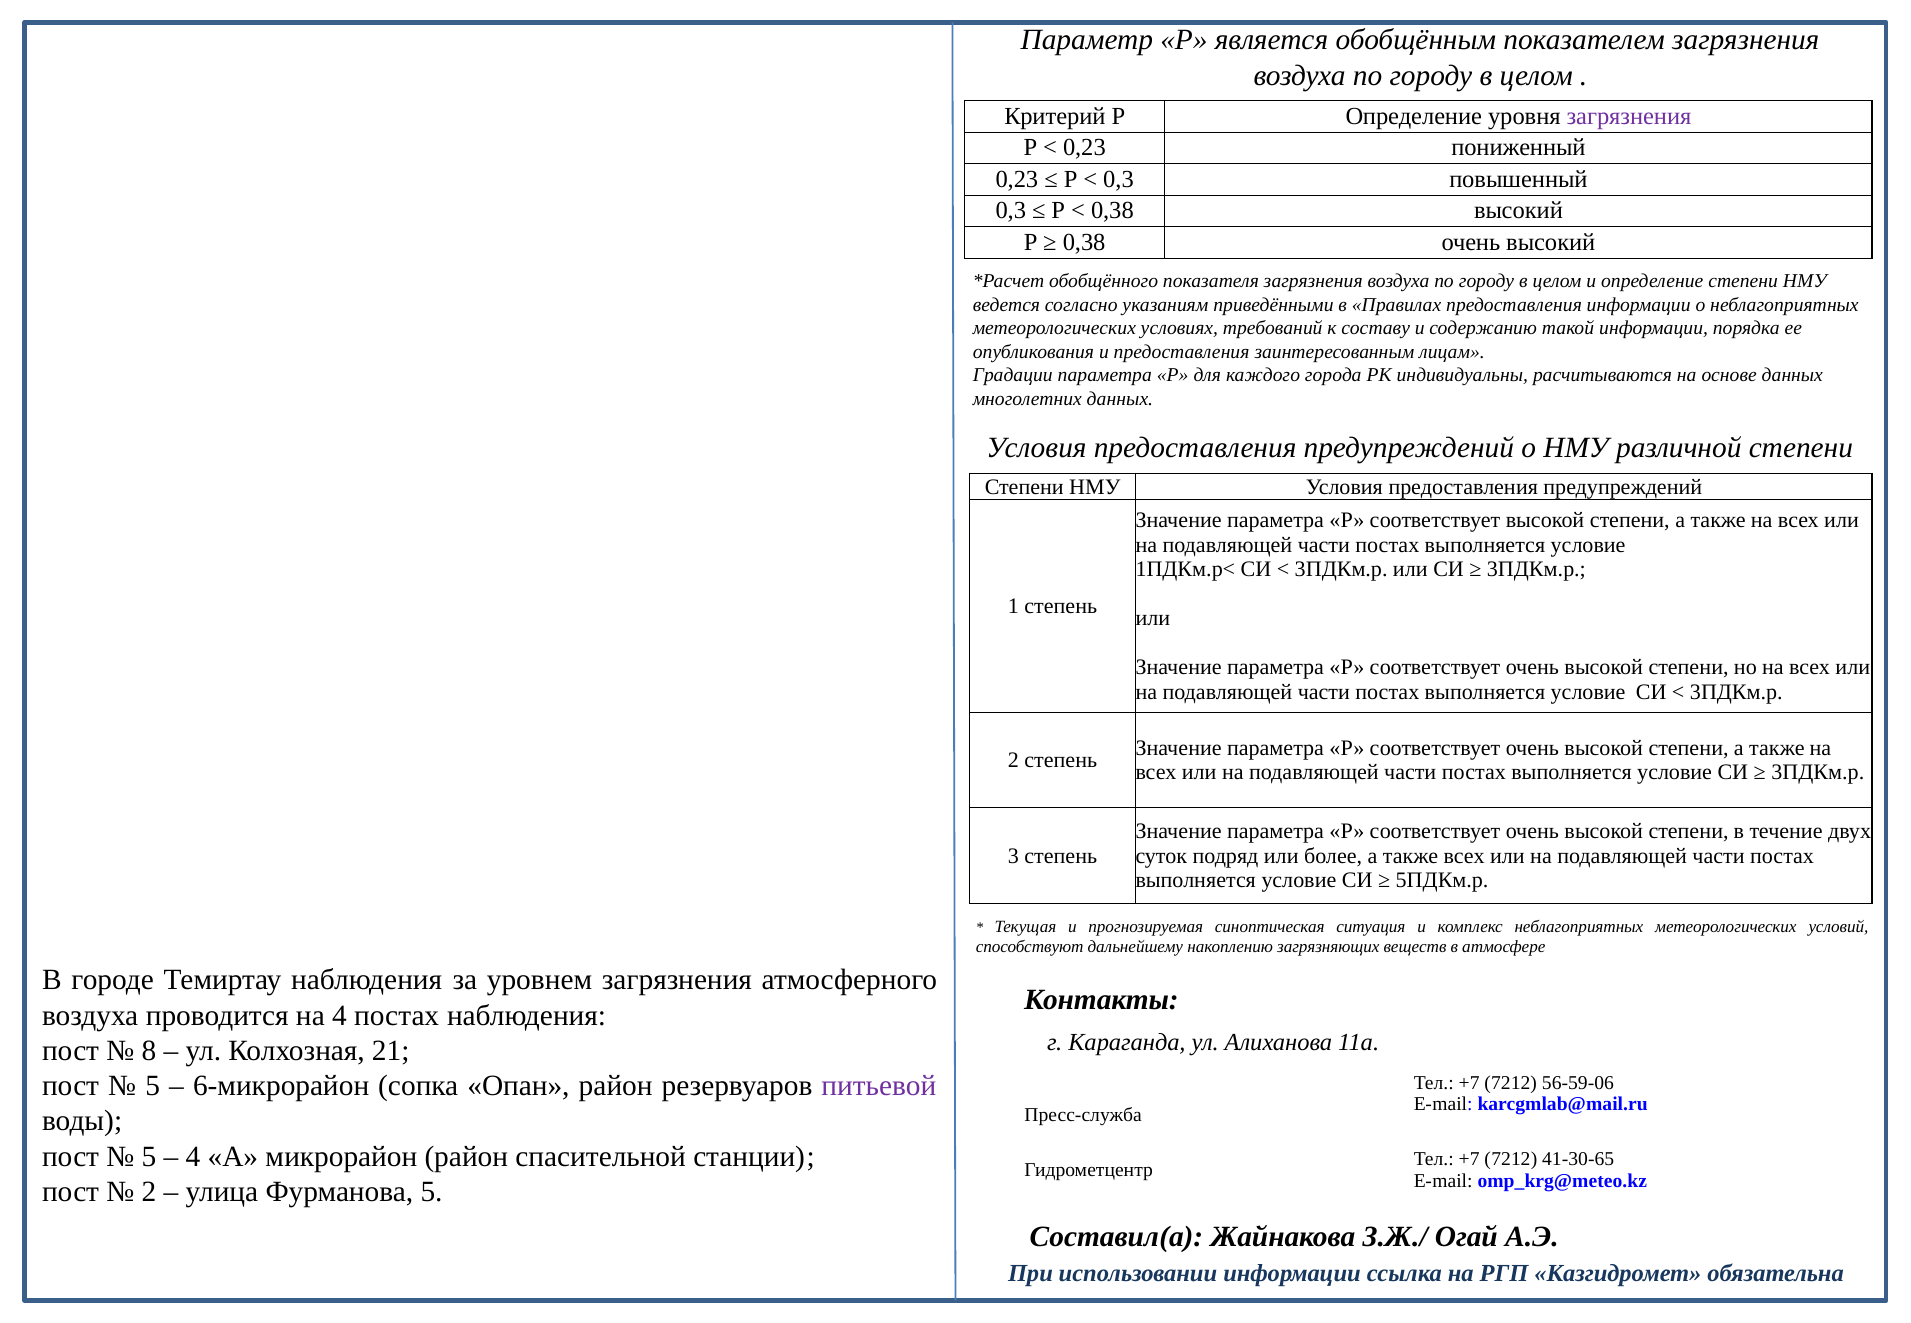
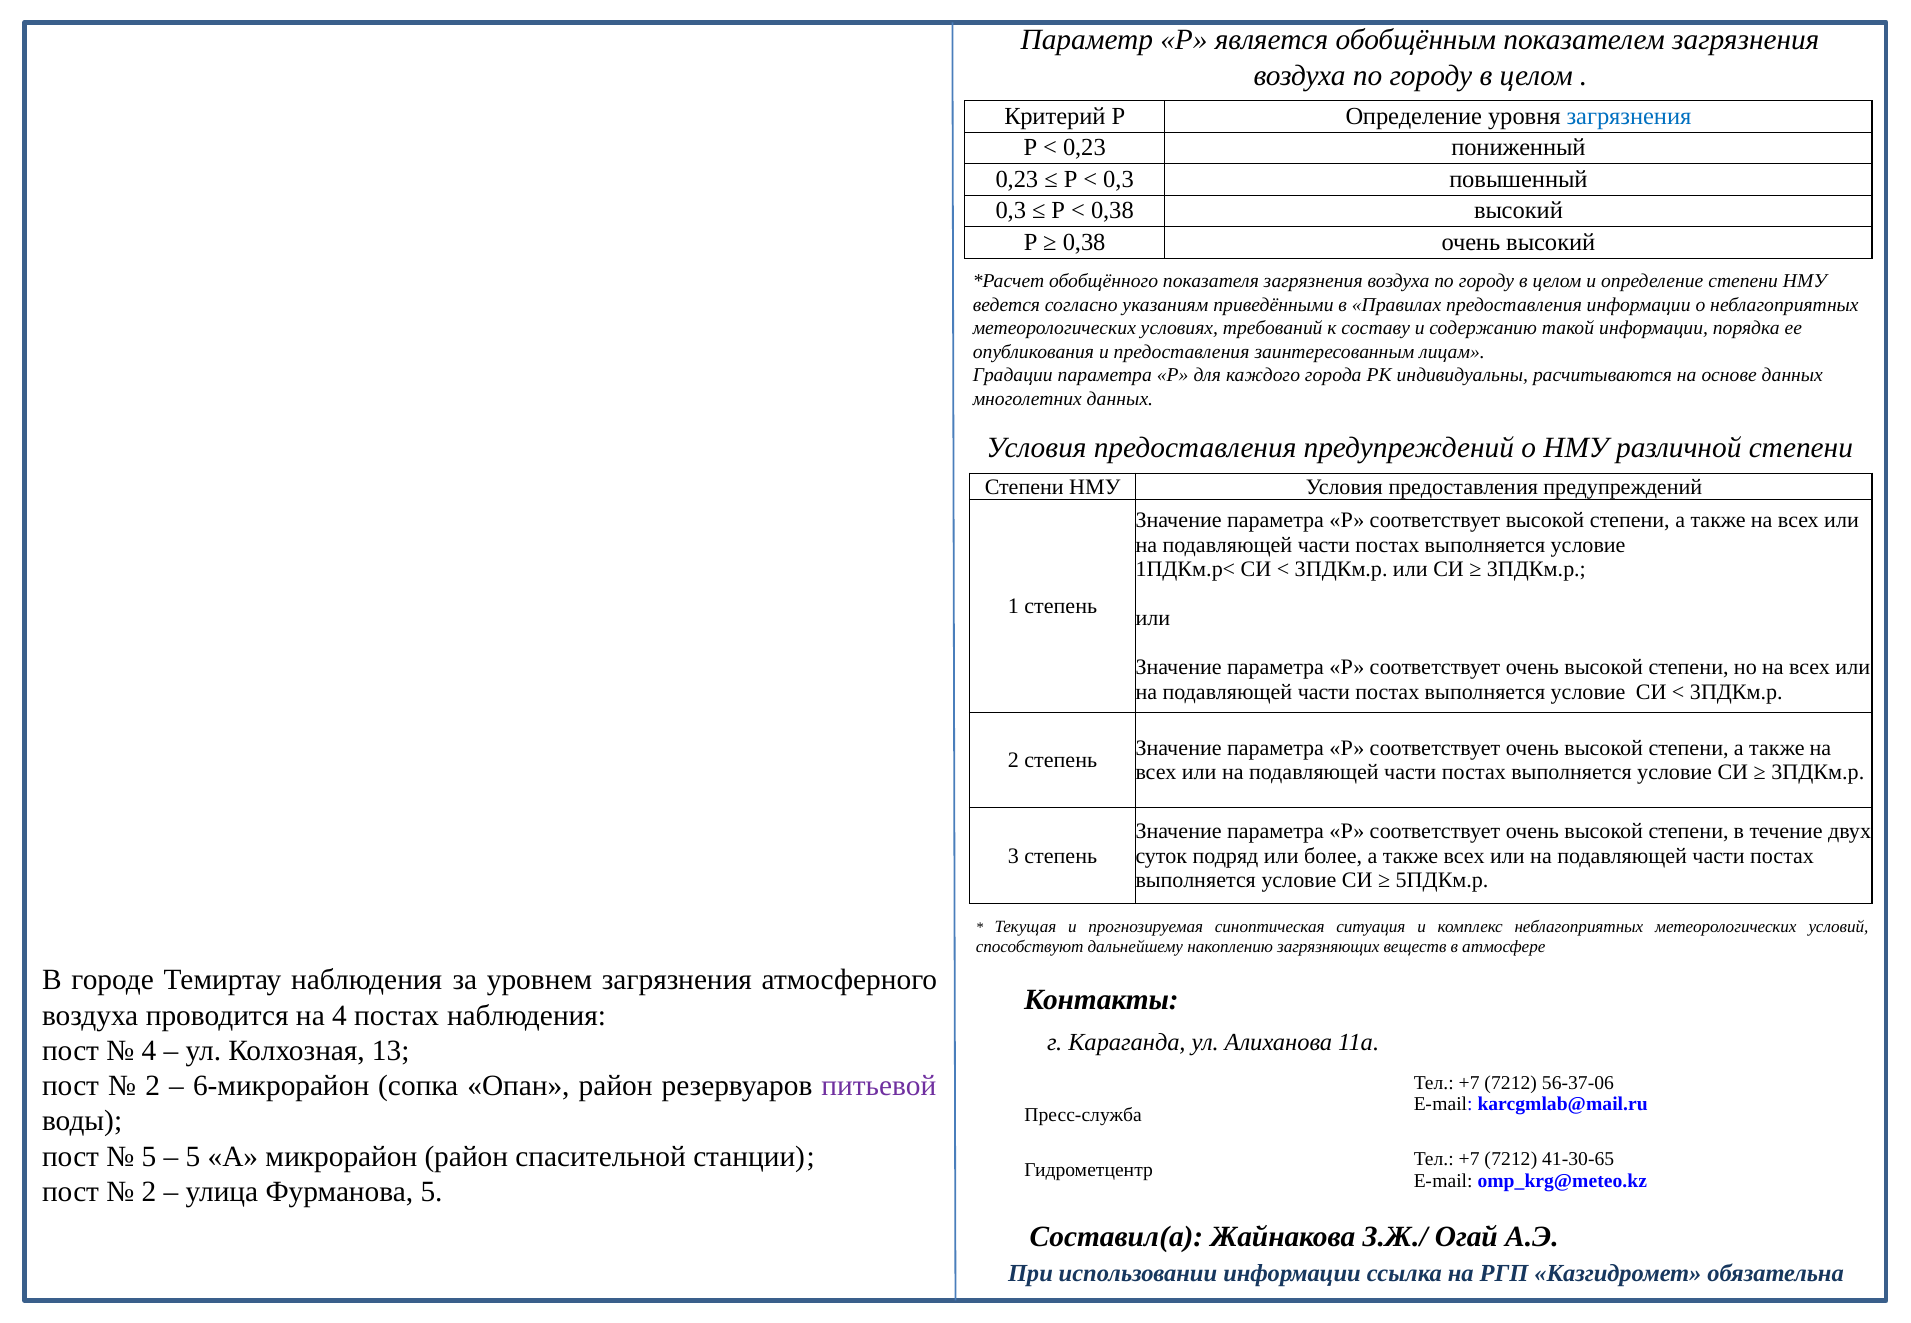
загрязнения colour: purple -> blue (1629, 116)
8: 8 -> 4 (149, 1051)
21: 21 -> 13 (391, 1051)
5: 5 -> 2 (153, 1086)
56-59-06: 56-59-06 -> 56-37-06 (1578, 1083)
4: 4 -> 5 (193, 1156)
